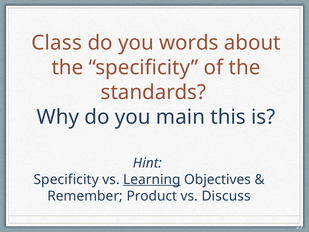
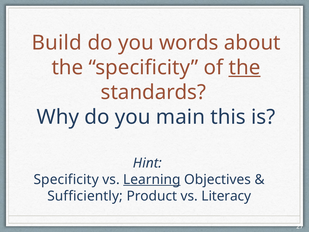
Class: Class -> Build (57, 43)
the underline: none -> present (244, 67)
Remember: Remember -> Sufficiently (85, 196)
Discuss: Discuss -> Literacy (226, 196)
